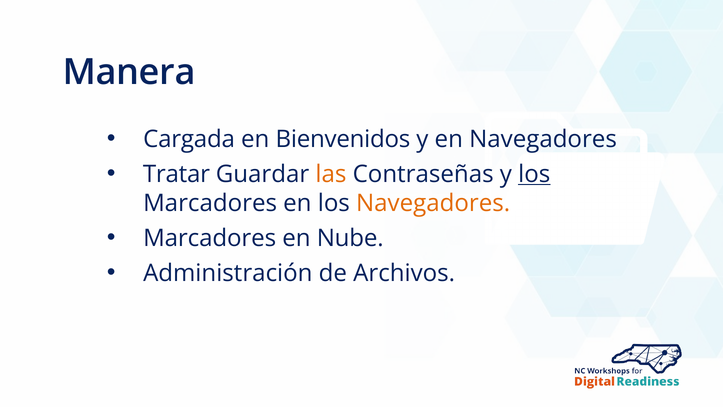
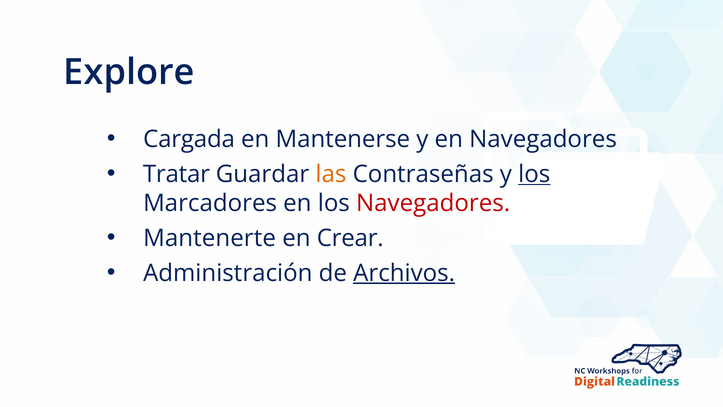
Manera: Manera -> Explore (129, 72)
Bienvenidos: Bienvenidos -> Mantenerse (343, 139)
Navegadores colour: orange -> red (433, 203)
Marcadores: Marcadores -> Mantenerte (210, 238)
Nube: Nube -> Crear (350, 238)
Archivos underline: none -> present (404, 273)
